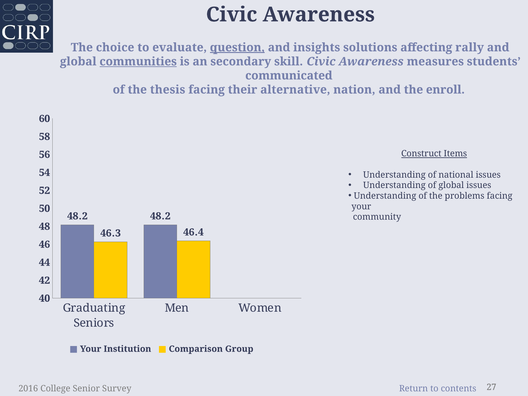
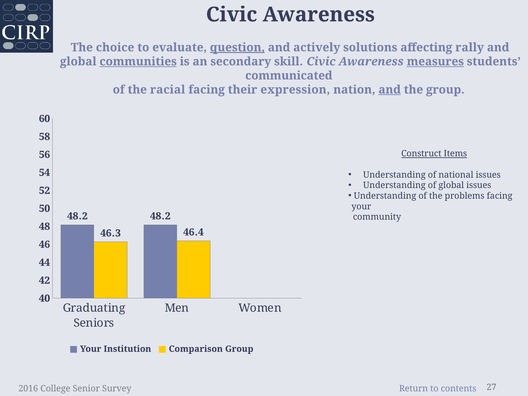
insights: insights -> actively (317, 47)
measures underline: none -> present (435, 62)
thesis: thesis -> racial (168, 90)
alternative: alternative -> expression (295, 90)
and underline: none -> present (390, 90)
the enroll: enroll -> group (445, 90)
